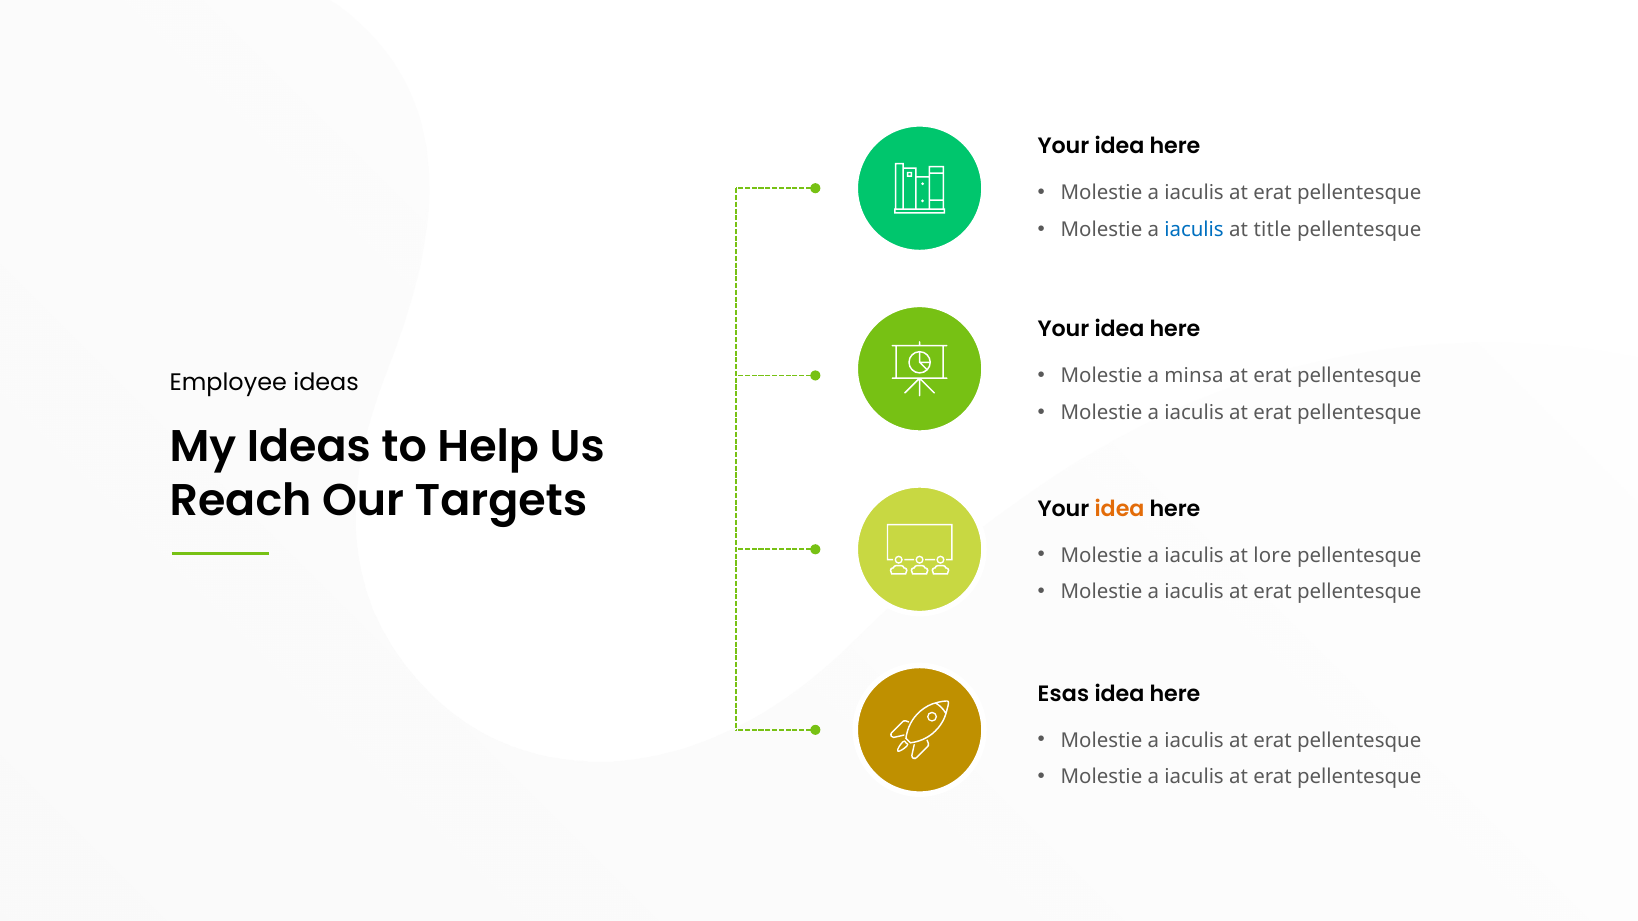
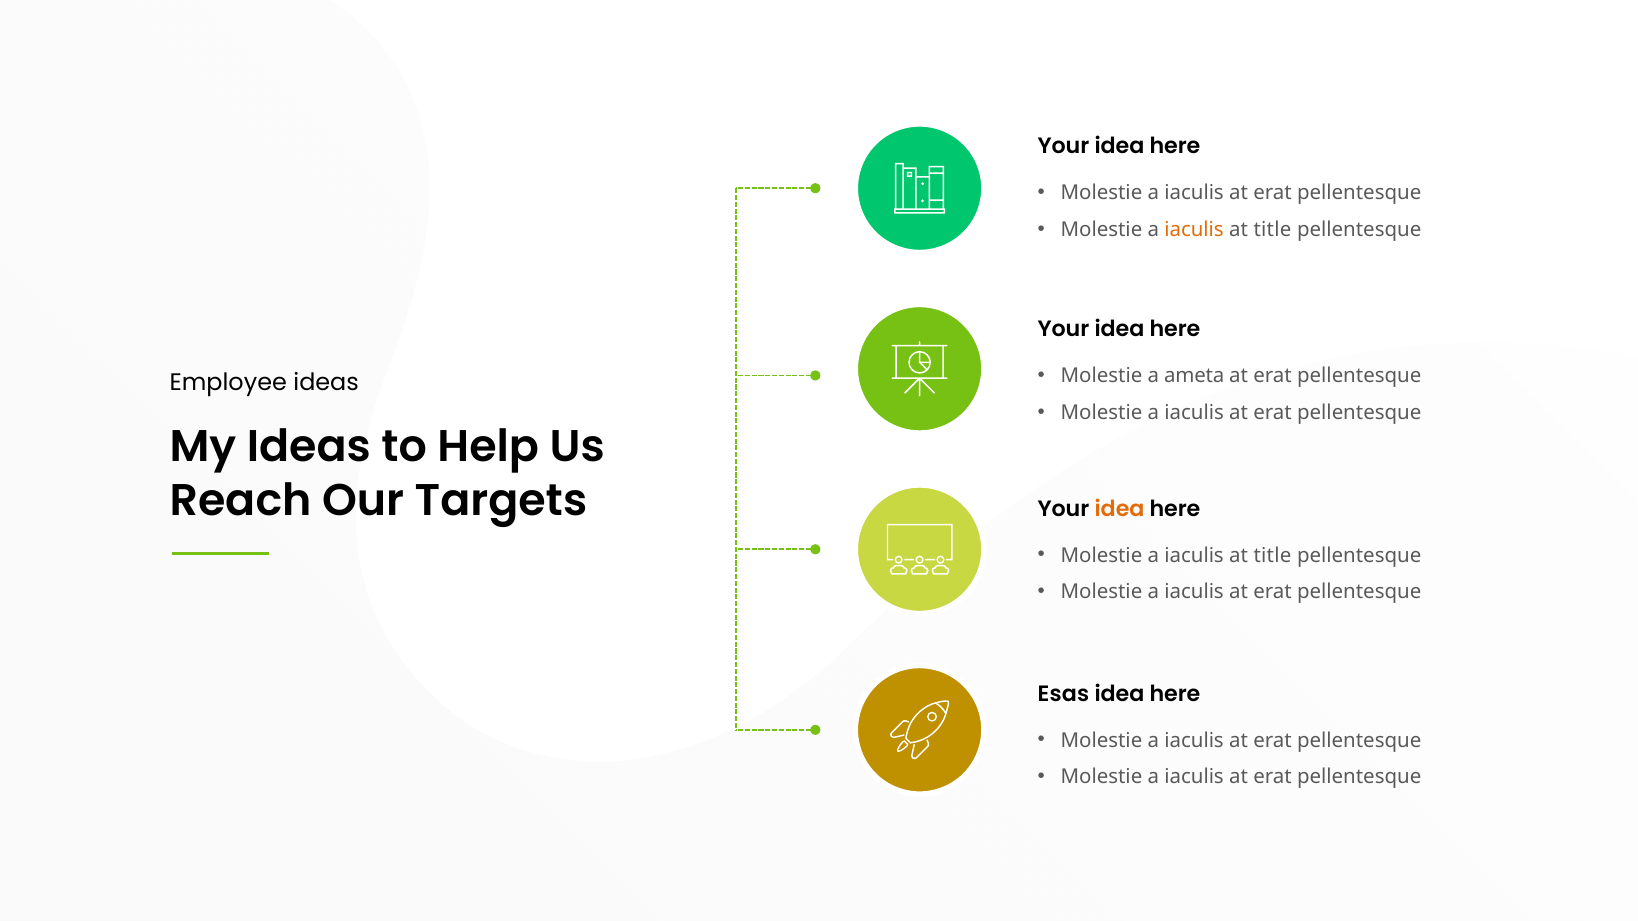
iaculis colour: blue -> orange (1194, 230)
minsa: minsa -> ameta (1194, 376)
lore: lore -> title (1272, 556)
